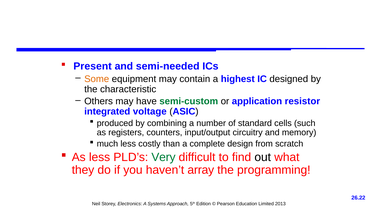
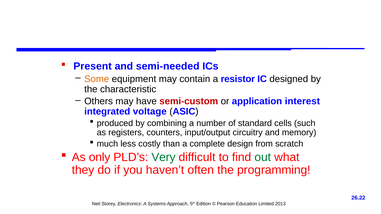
highest: highest -> resistor (238, 79)
semi-custom colour: green -> red (189, 101)
resistor: resistor -> interest (302, 101)
As less: less -> only (100, 157)
out colour: black -> green (263, 157)
array: array -> often (201, 170)
